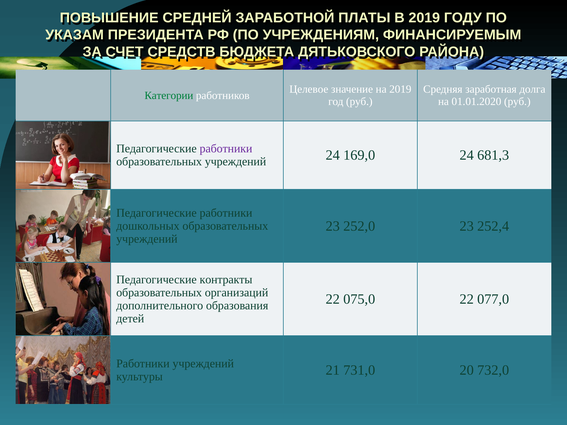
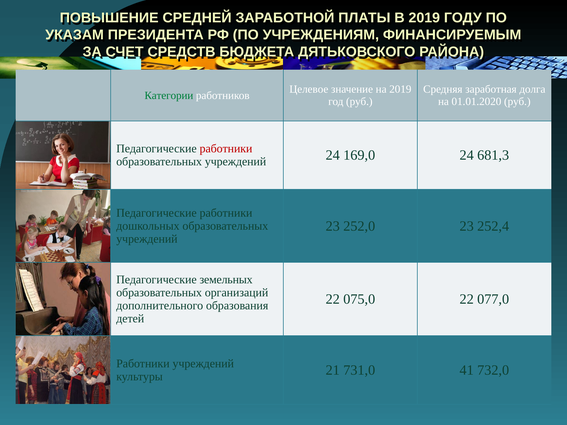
работники colour: purple -> red (226, 149)
контракты: контракты -> земельных (226, 280)
20: 20 -> 41 (467, 370)
